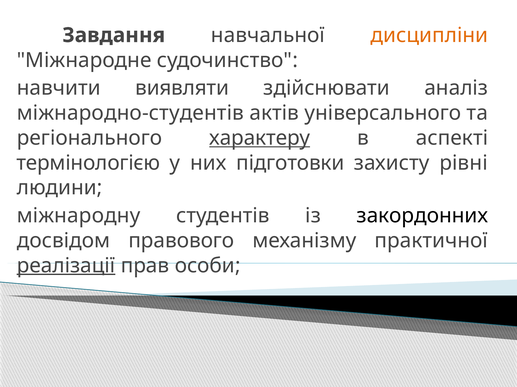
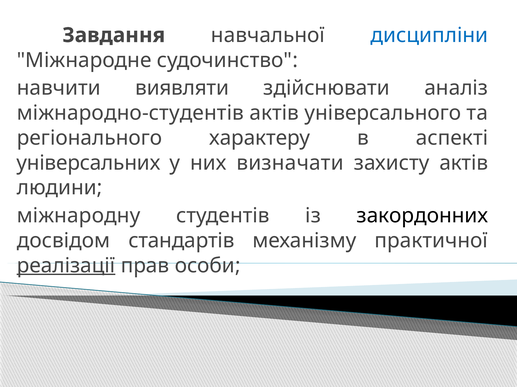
дисципліни colour: orange -> blue (429, 35)
характеру underline: present -> none (260, 138)
термінологією: термінологією -> універсальних (88, 163)
підготовки: підготовки -> визначати (290, 163)
захисту рівні: рівні -> актів (464, 163)
правового: правового -> стандартів (181, 241)
